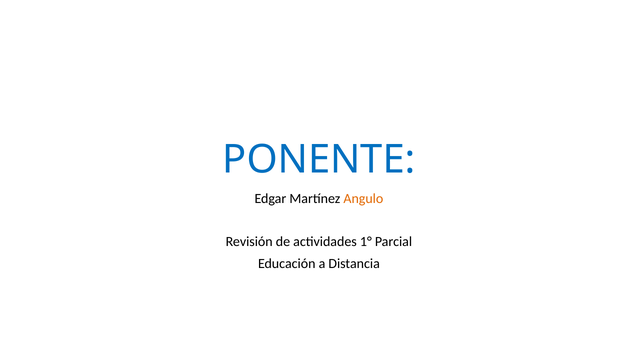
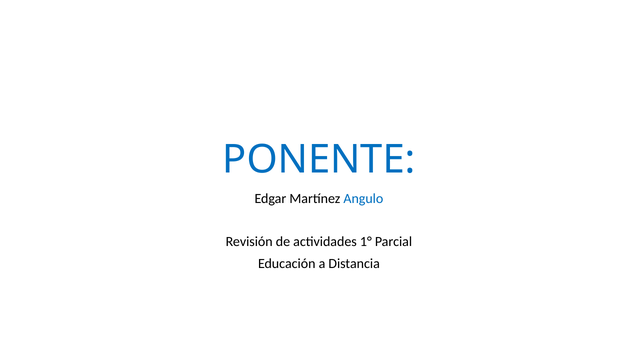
Angulo colour: orange -> blue (363, 198)
